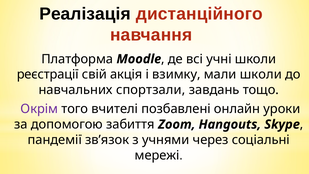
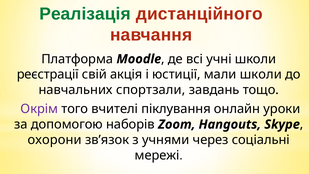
Реалізація colour: black -> green (85, 14)
взимку: взимку -> юстиції (176, 74)
позбавлені: позбавлені -> піклування (176, 109)
забиття: забиття -> наборів (130, 124)
пандемії: пандемії -> охорони (55, 140)
